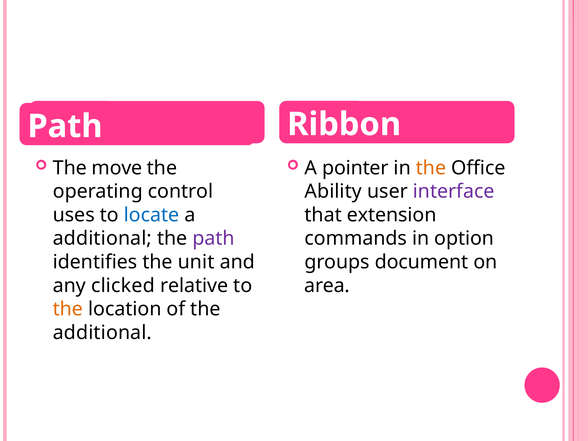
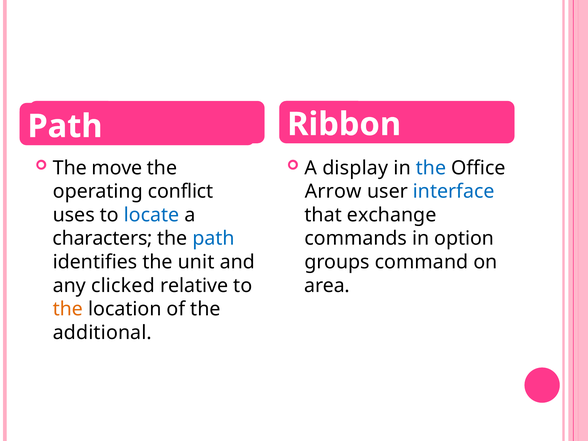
pointer: pointer -> display (355, 168)
the colour: orange -> blue (431, 168)
control: control -> conflict (181, 191)
Ability: Ability -> Arrow (333, 191)
interface colour: purple -> blue (454, 191)
extension: extension -> exchange (392, 215)
additional: additional -> characters (103, 238)
path colour: purple -> blue (214, 238)
document: document -> command (422, 262)
